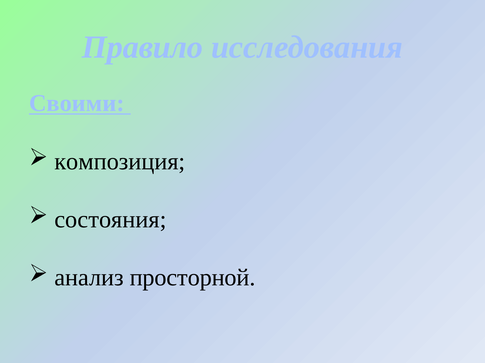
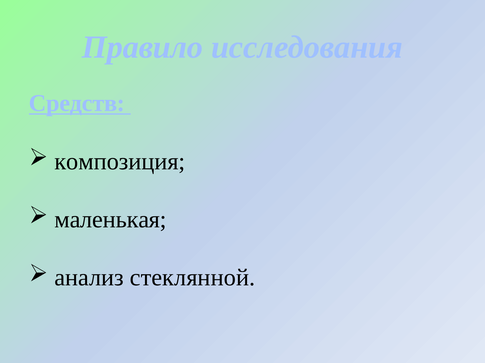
Своими: Своими -> Средств (77, 104)
состояния: состояния -> маленькая (111, 220)
просторной: просторной -> стеклянной (193, 278)
